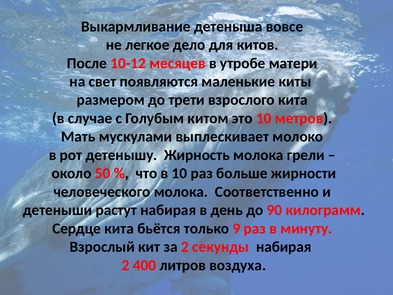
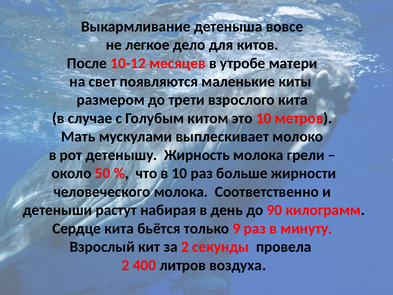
секунды набирая: набирая -> провела (284, 247)
